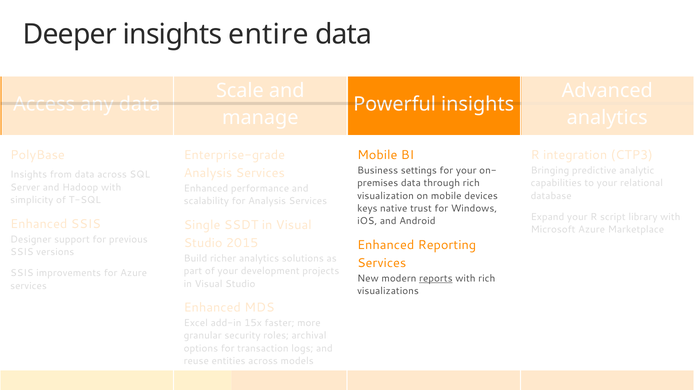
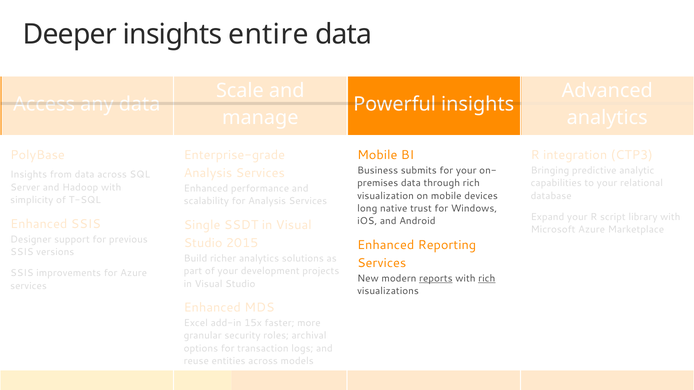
settings: settings -> submits (419, 171)
keys: keys -> long (367, 209)
rich underline: none -> present (487, 279)
